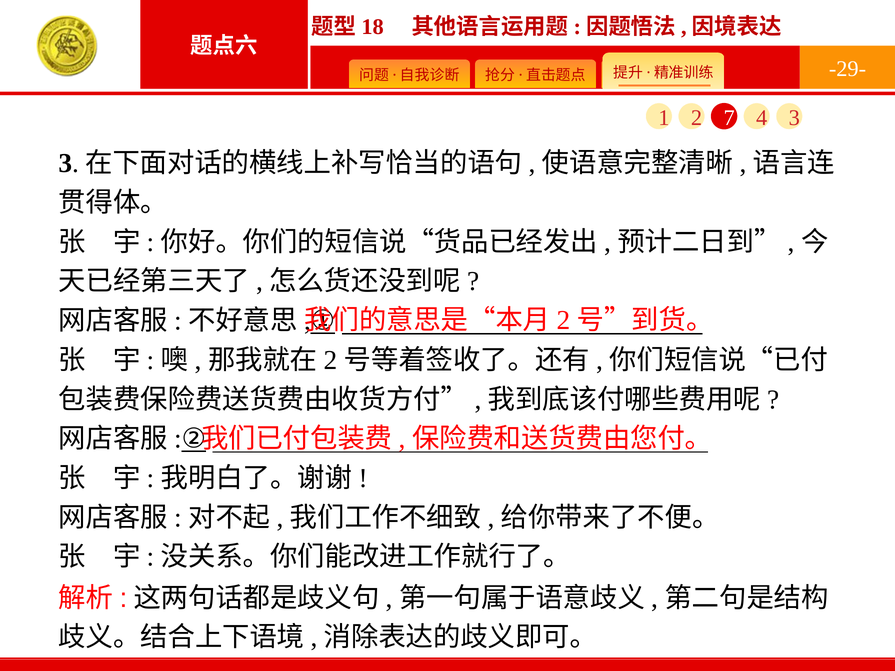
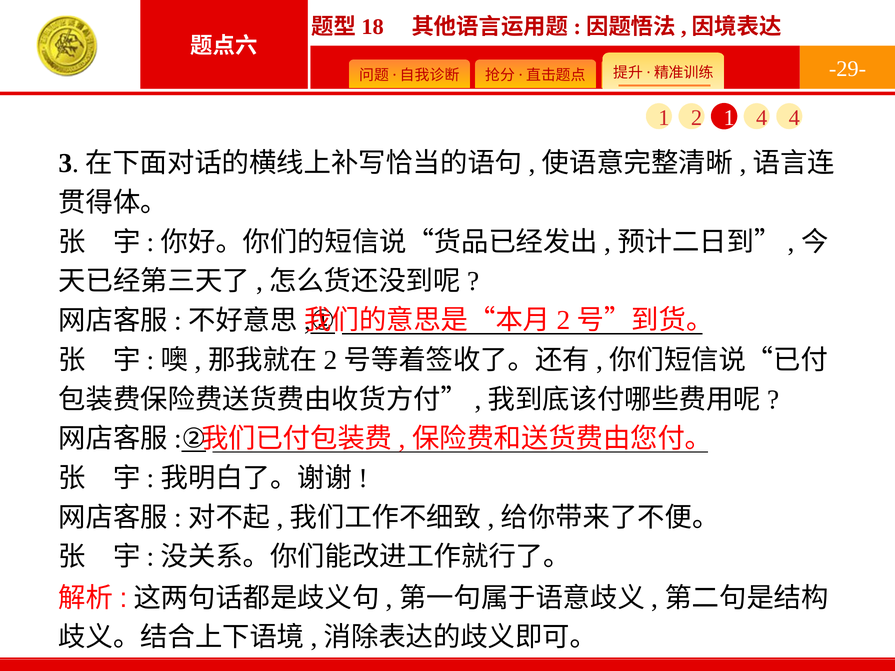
2 7: 7 -> 1 (729, 118)
4 3: 3 -> 4 (794, 118)
